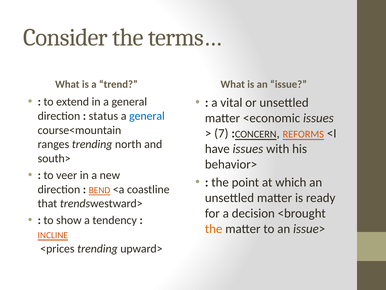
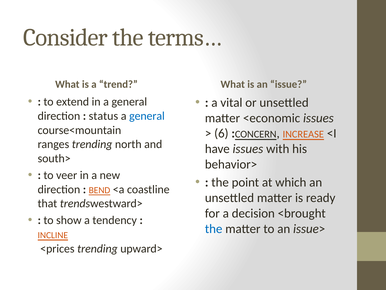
7: 7 -> 6 (221, 133)
REFORMS: REFORMS -> INCREASE (303, 134)
the colour: orange -> blue (214, 228)
